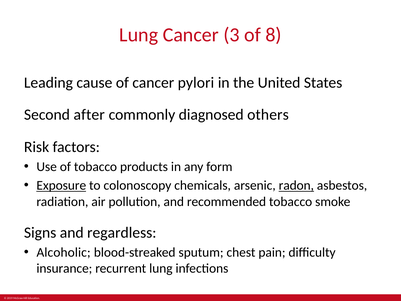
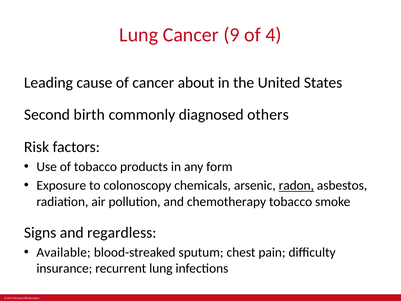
3: 3 -> 9 (232, 35)
8: 8 -> 4 (273, 35)
pylori: pylori -> about (196, 83)
after: after -> birth (89, 115)
Exposure underline: present -> none (61, 185)
recommended: recommended -> chemotherapy (227, 201)
Alcoholic: Alcoholic -> Available (64, 252)
